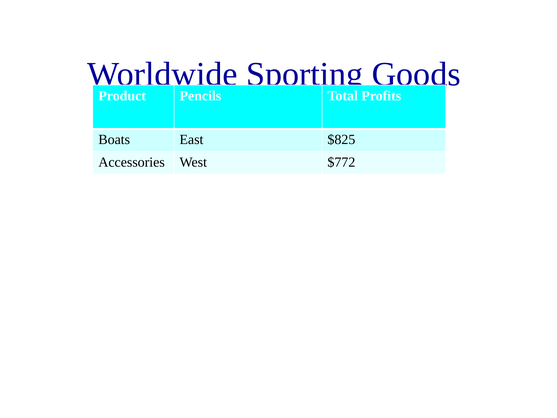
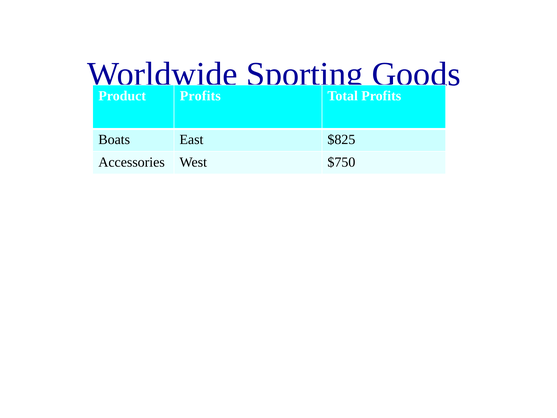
Product Pencils: Pencils -> Profits (200, 96)
$772: $772 -> $750 (341, 162)
